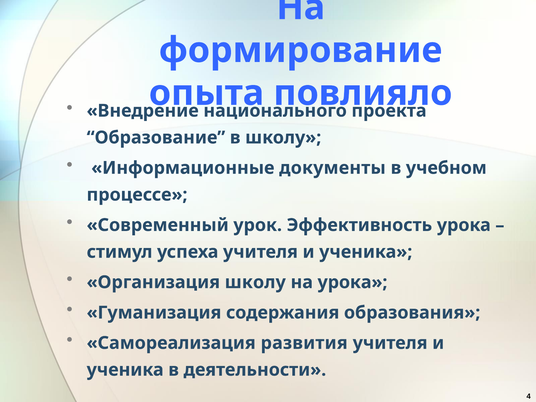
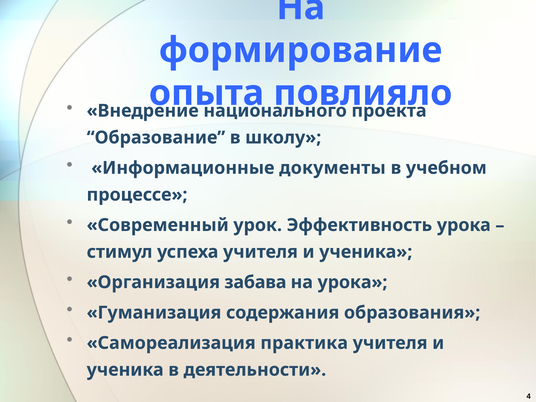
Организация школу: школу -> забава (255, 282)
развития: развития -> практика (304, 343)
